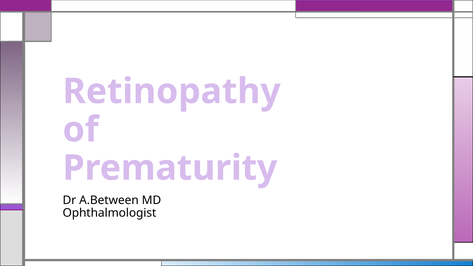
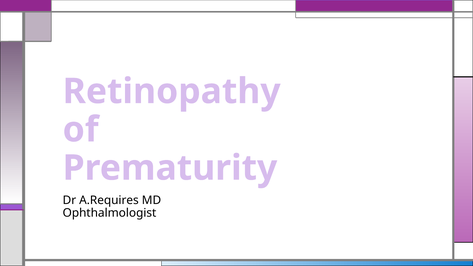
A.Between: A.Between -> A.Requires (109, 200)
